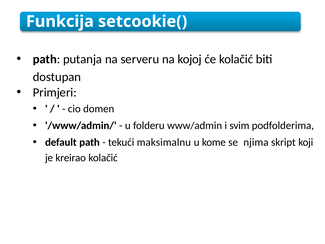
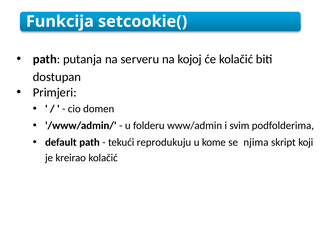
maksimalnu: maksimalnu -> reprodukuju (164, 142)
